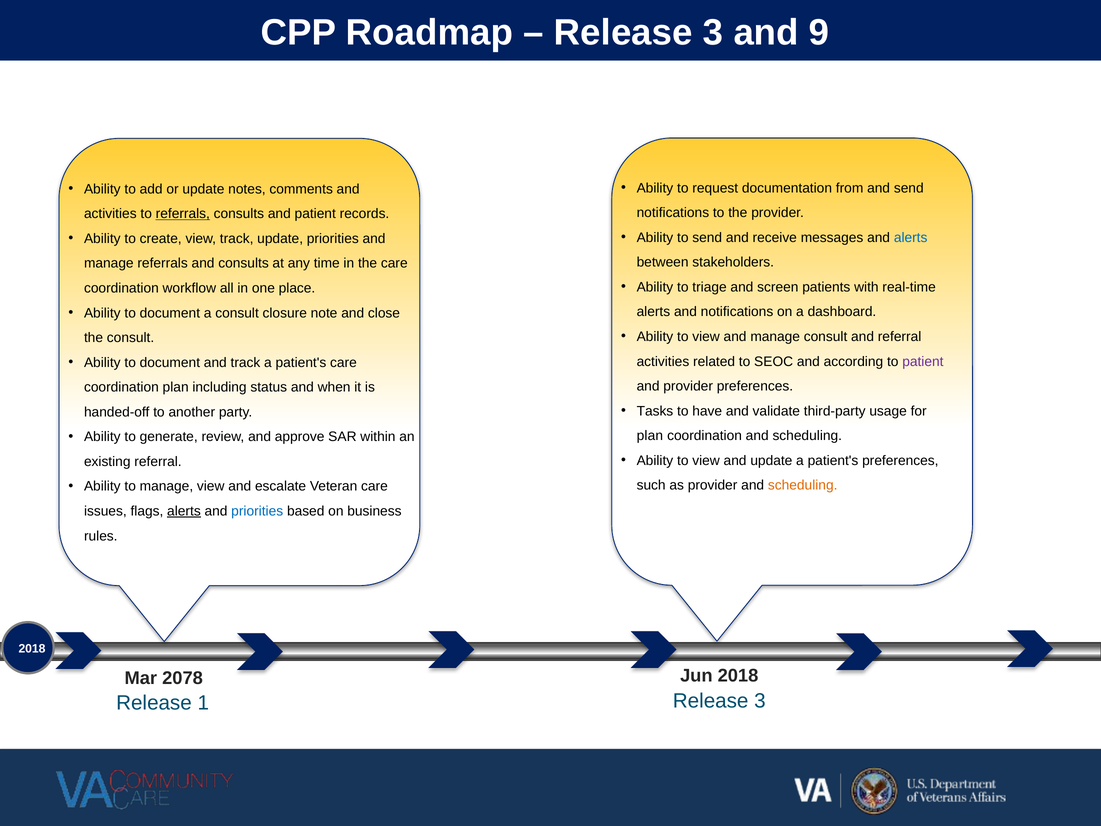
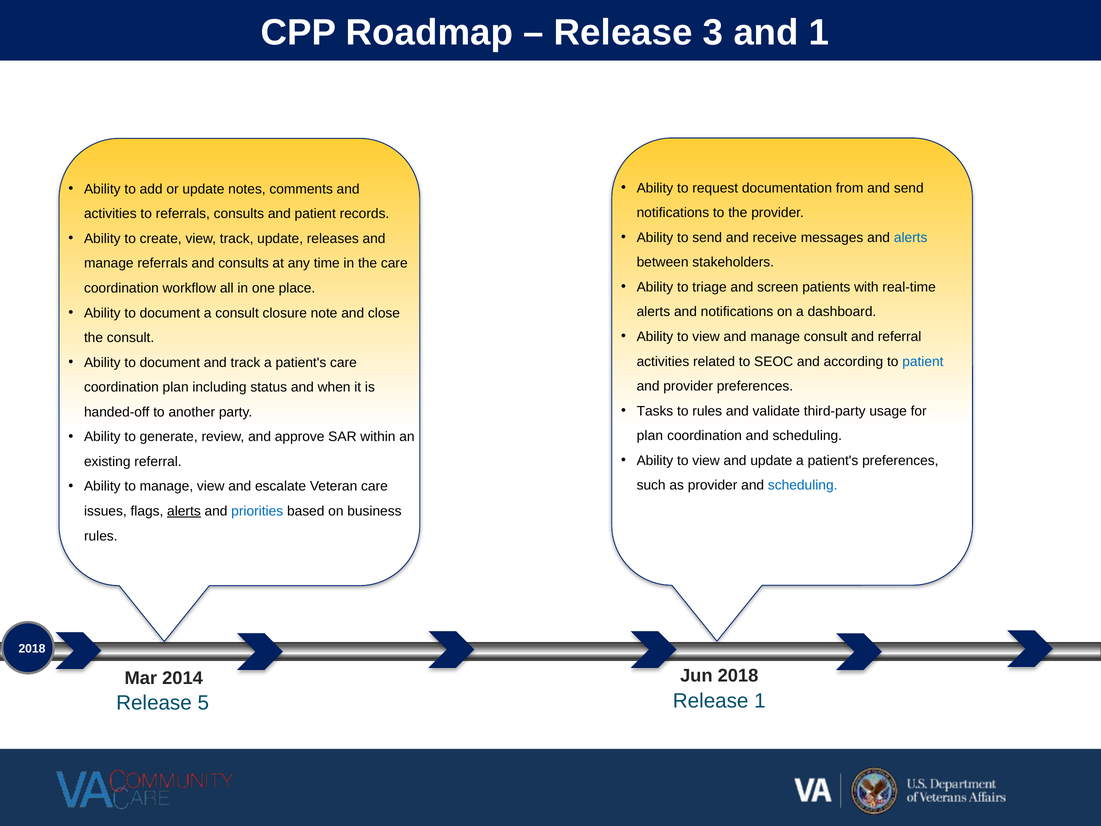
and 9: 9 -> 1 (819, 33)
referrals underline: present -> none (183, 214)
update priorities: priorities -> releases (333, 239)
patient colour: purple -> blue (923, 361)
to have: have -> rules (707, 411)
scheduling colour: orange -> blue (803, 485)
2078: 2078 -> 2014 (183, 678)
3: 3 -> 1 (760, 701)
1: 1 -> 5 (203, 703)
